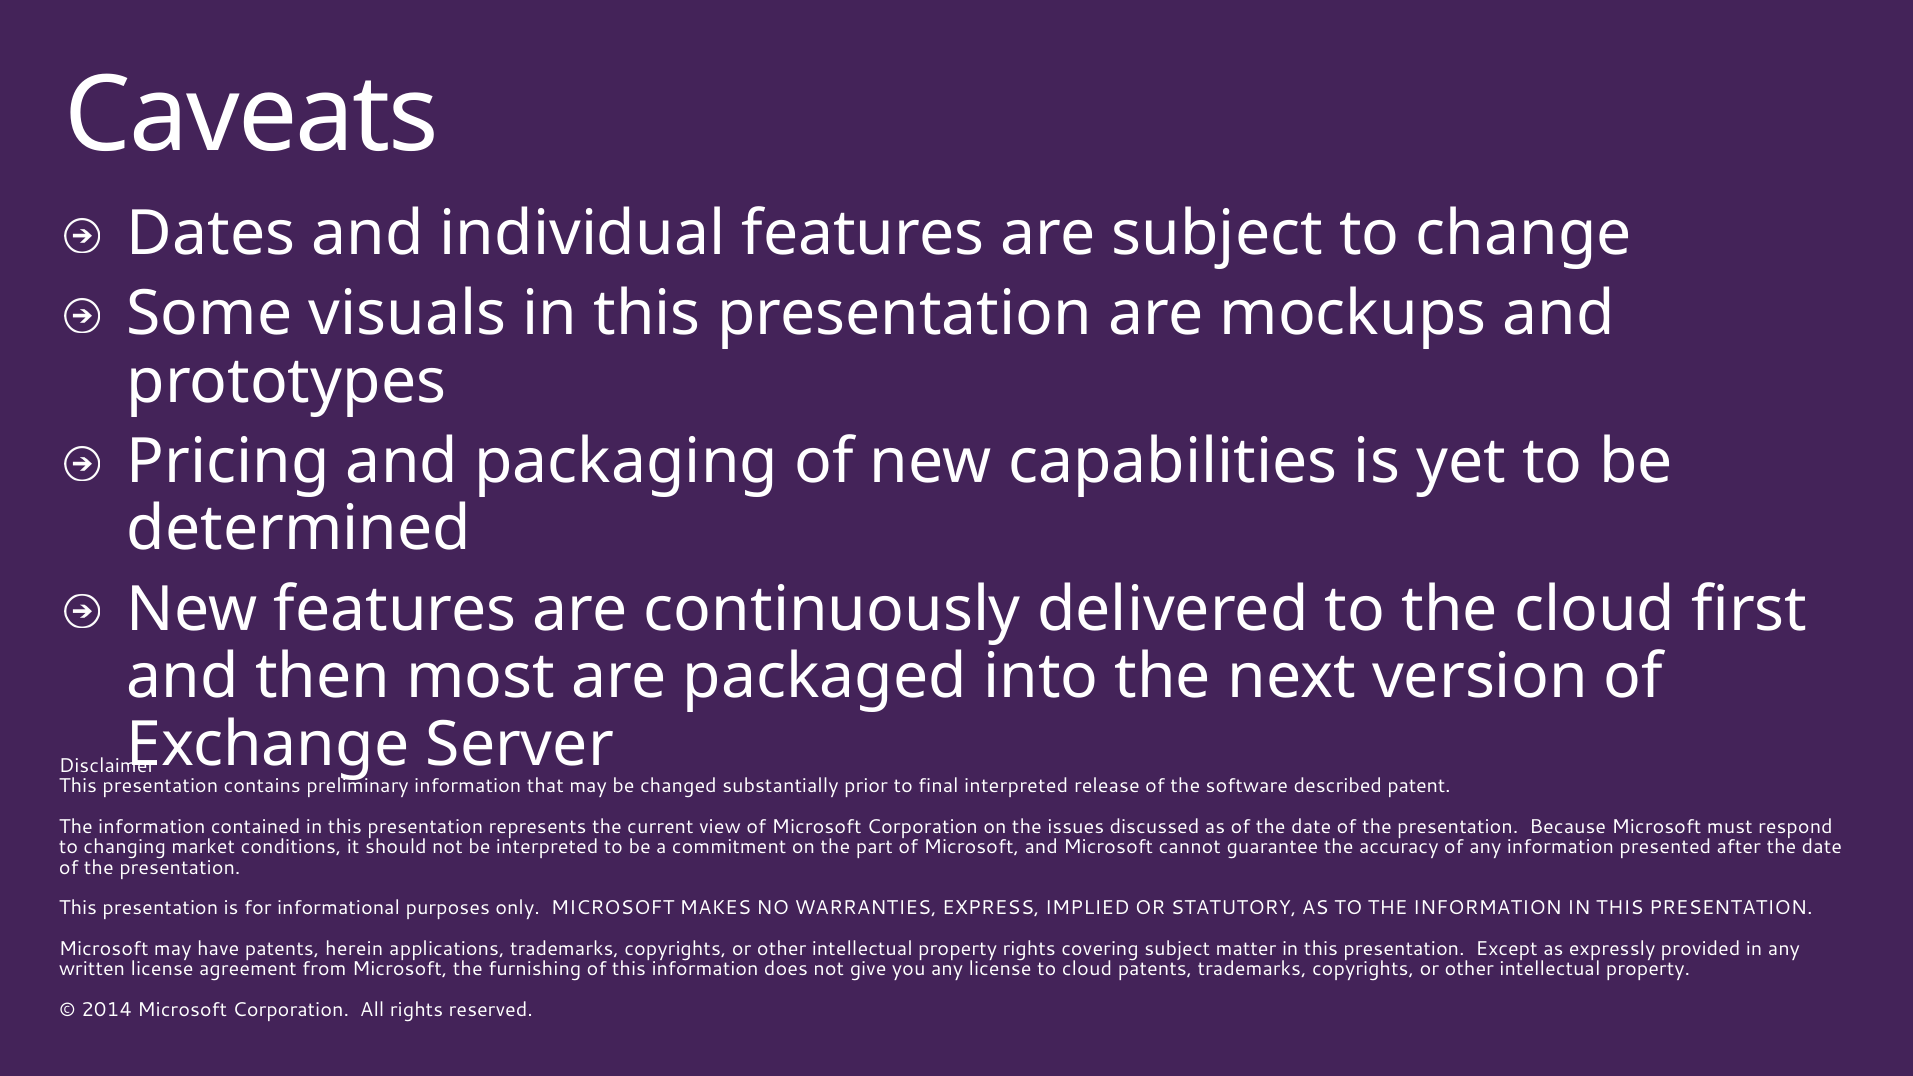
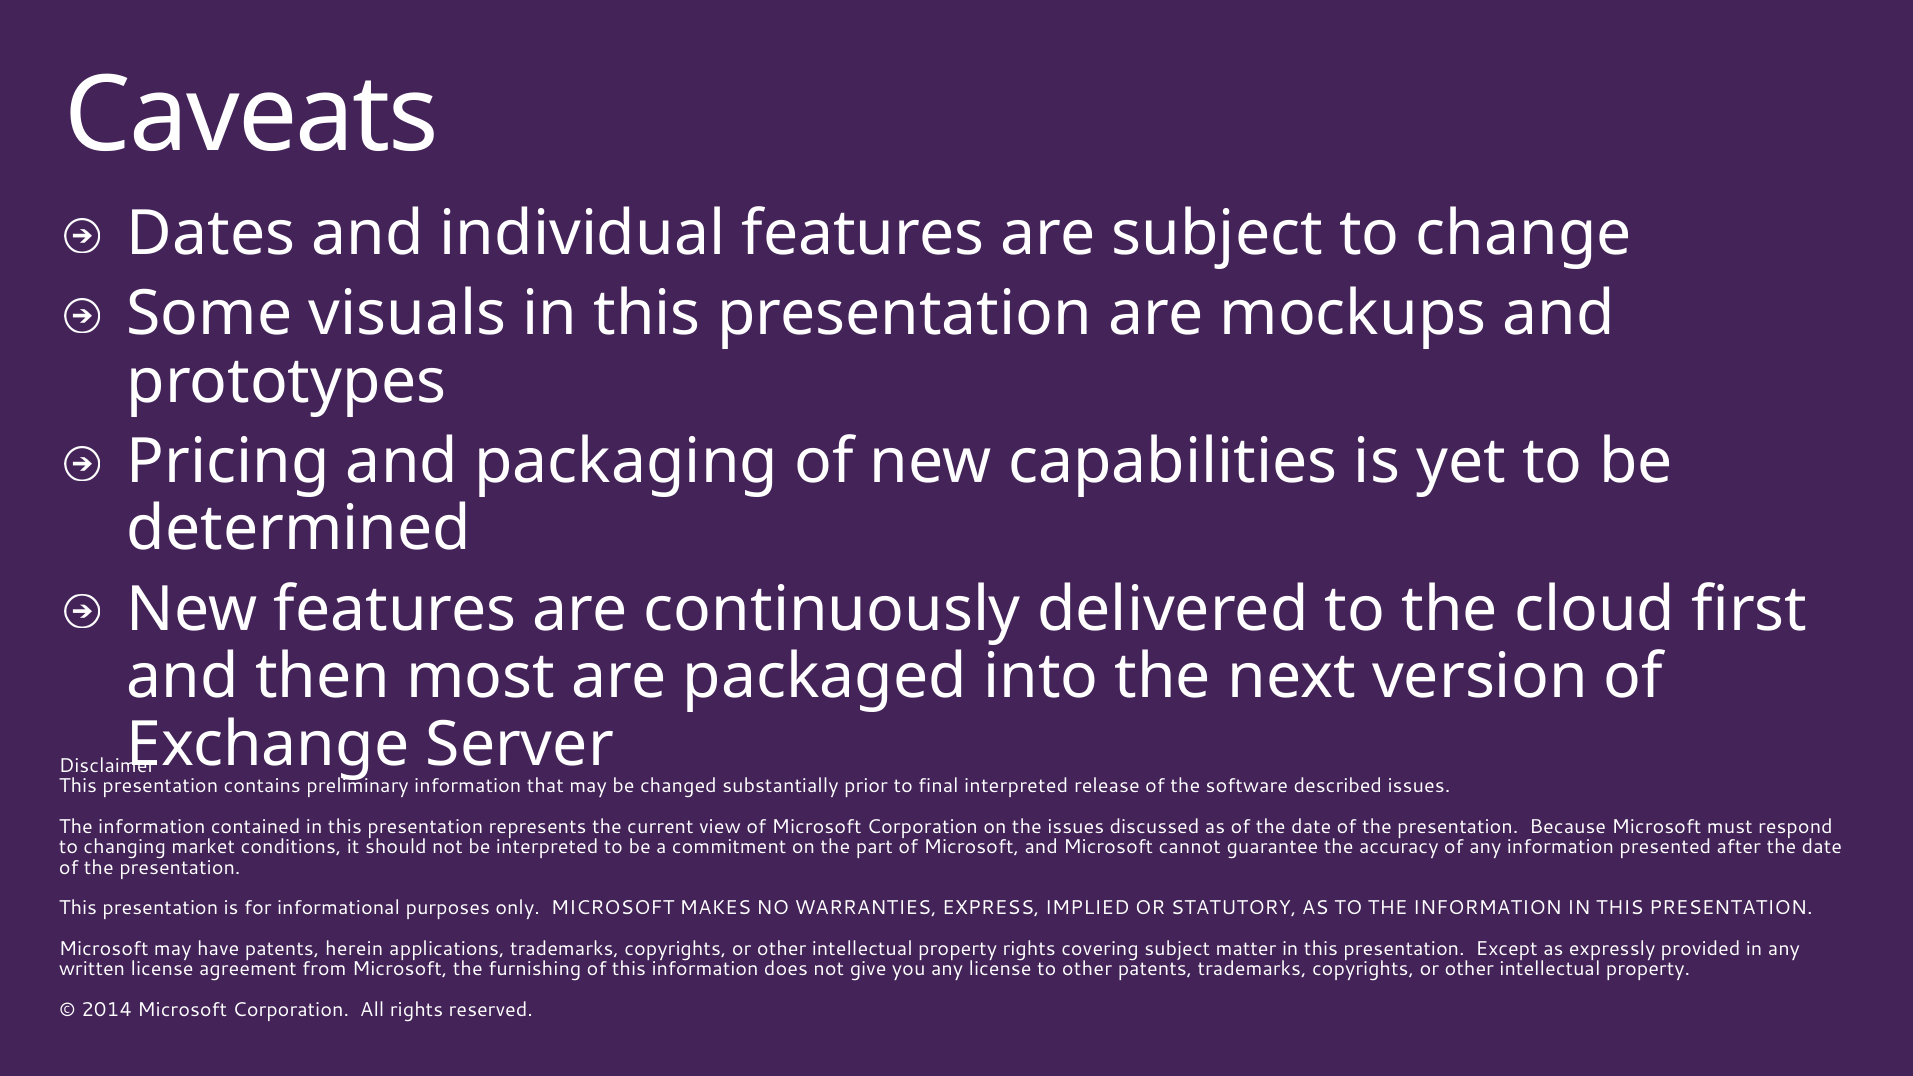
described patent: patent -> issues (1419, 786)
to cloud: cloud -> other (1087, 969)
